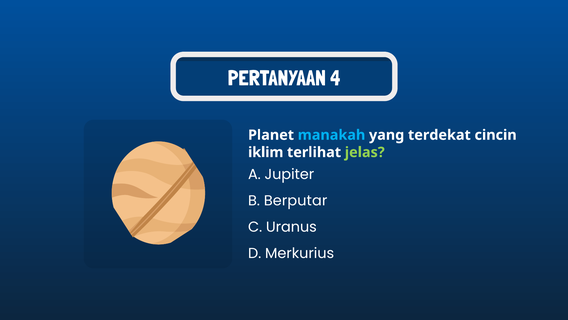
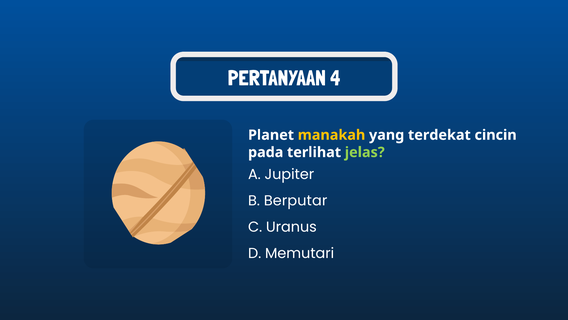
manakah colour: light blue -> yellow (332, 135)
iklim: iklim -> pada (266, 152)
Merkurius: Merkurius -> Memutari (300, 253)
